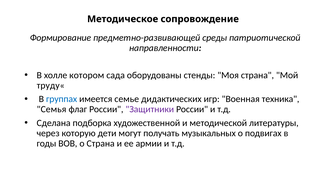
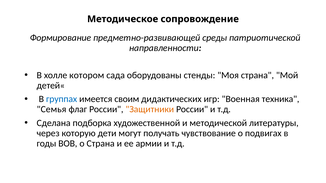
труду«: труду« -> детей« (51, 86)
семье: семье -> своим (127, 99)
Защитники colour: purple -> orange (150, 110)
музыкальных: музыкальных -> чувствование (209, 134)
